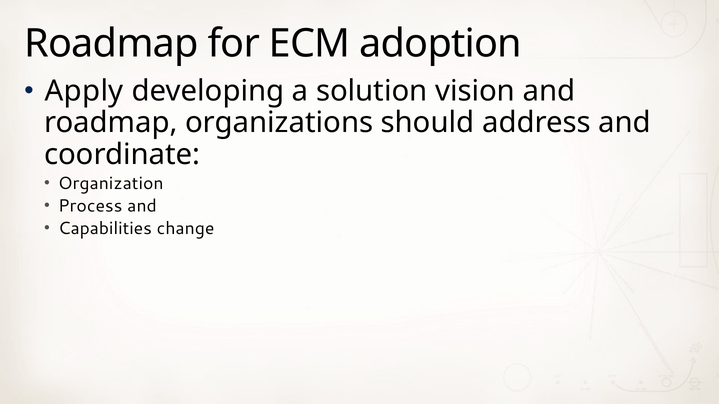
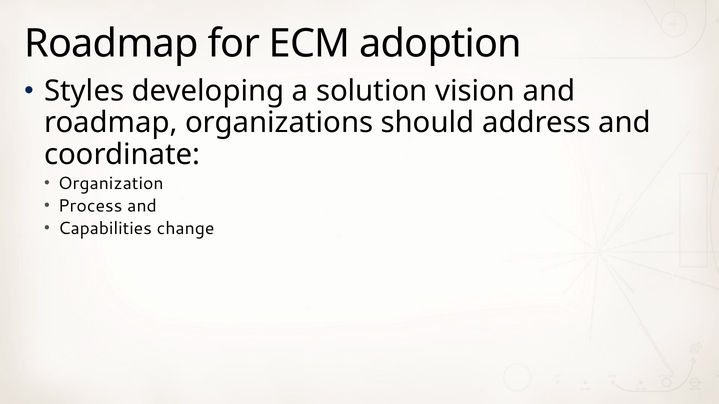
Apply: Apply -> Styles (84, 91)
